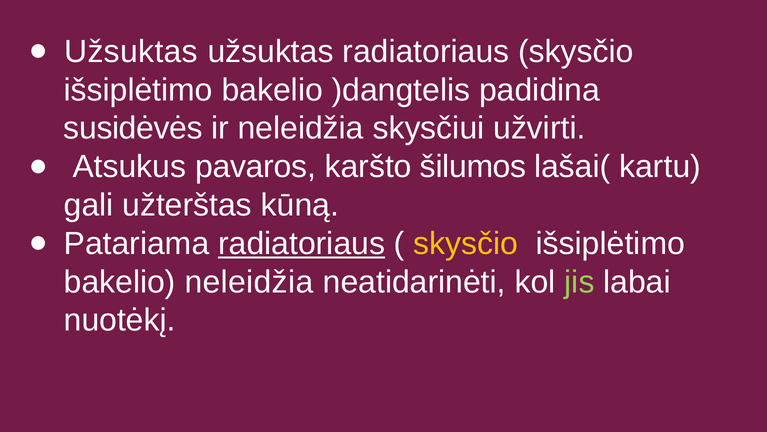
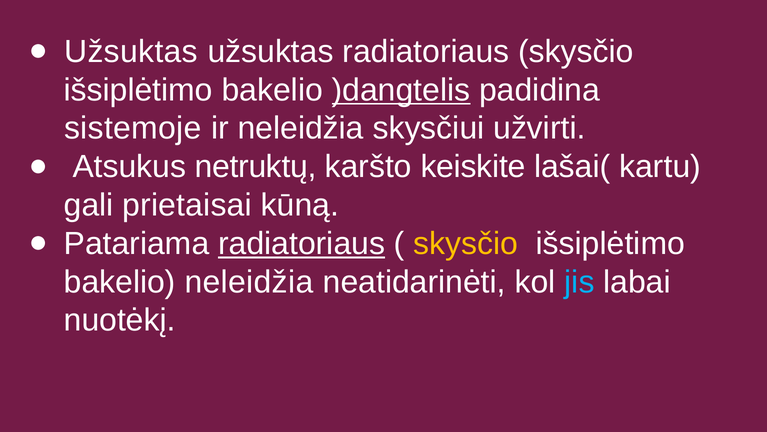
)dangtelis underline: none -> present (401, 90)
susidėvės: susidėvės -> sistemoje (133, 128)
pavaros: pavaros -> netruktų (256, 167)
šilumos: šilumos -> keiskite (473, 167)
užterštas: užterštas -> prietaisai (187, 205)
jis colour: light green -> light blue (579, 282)
